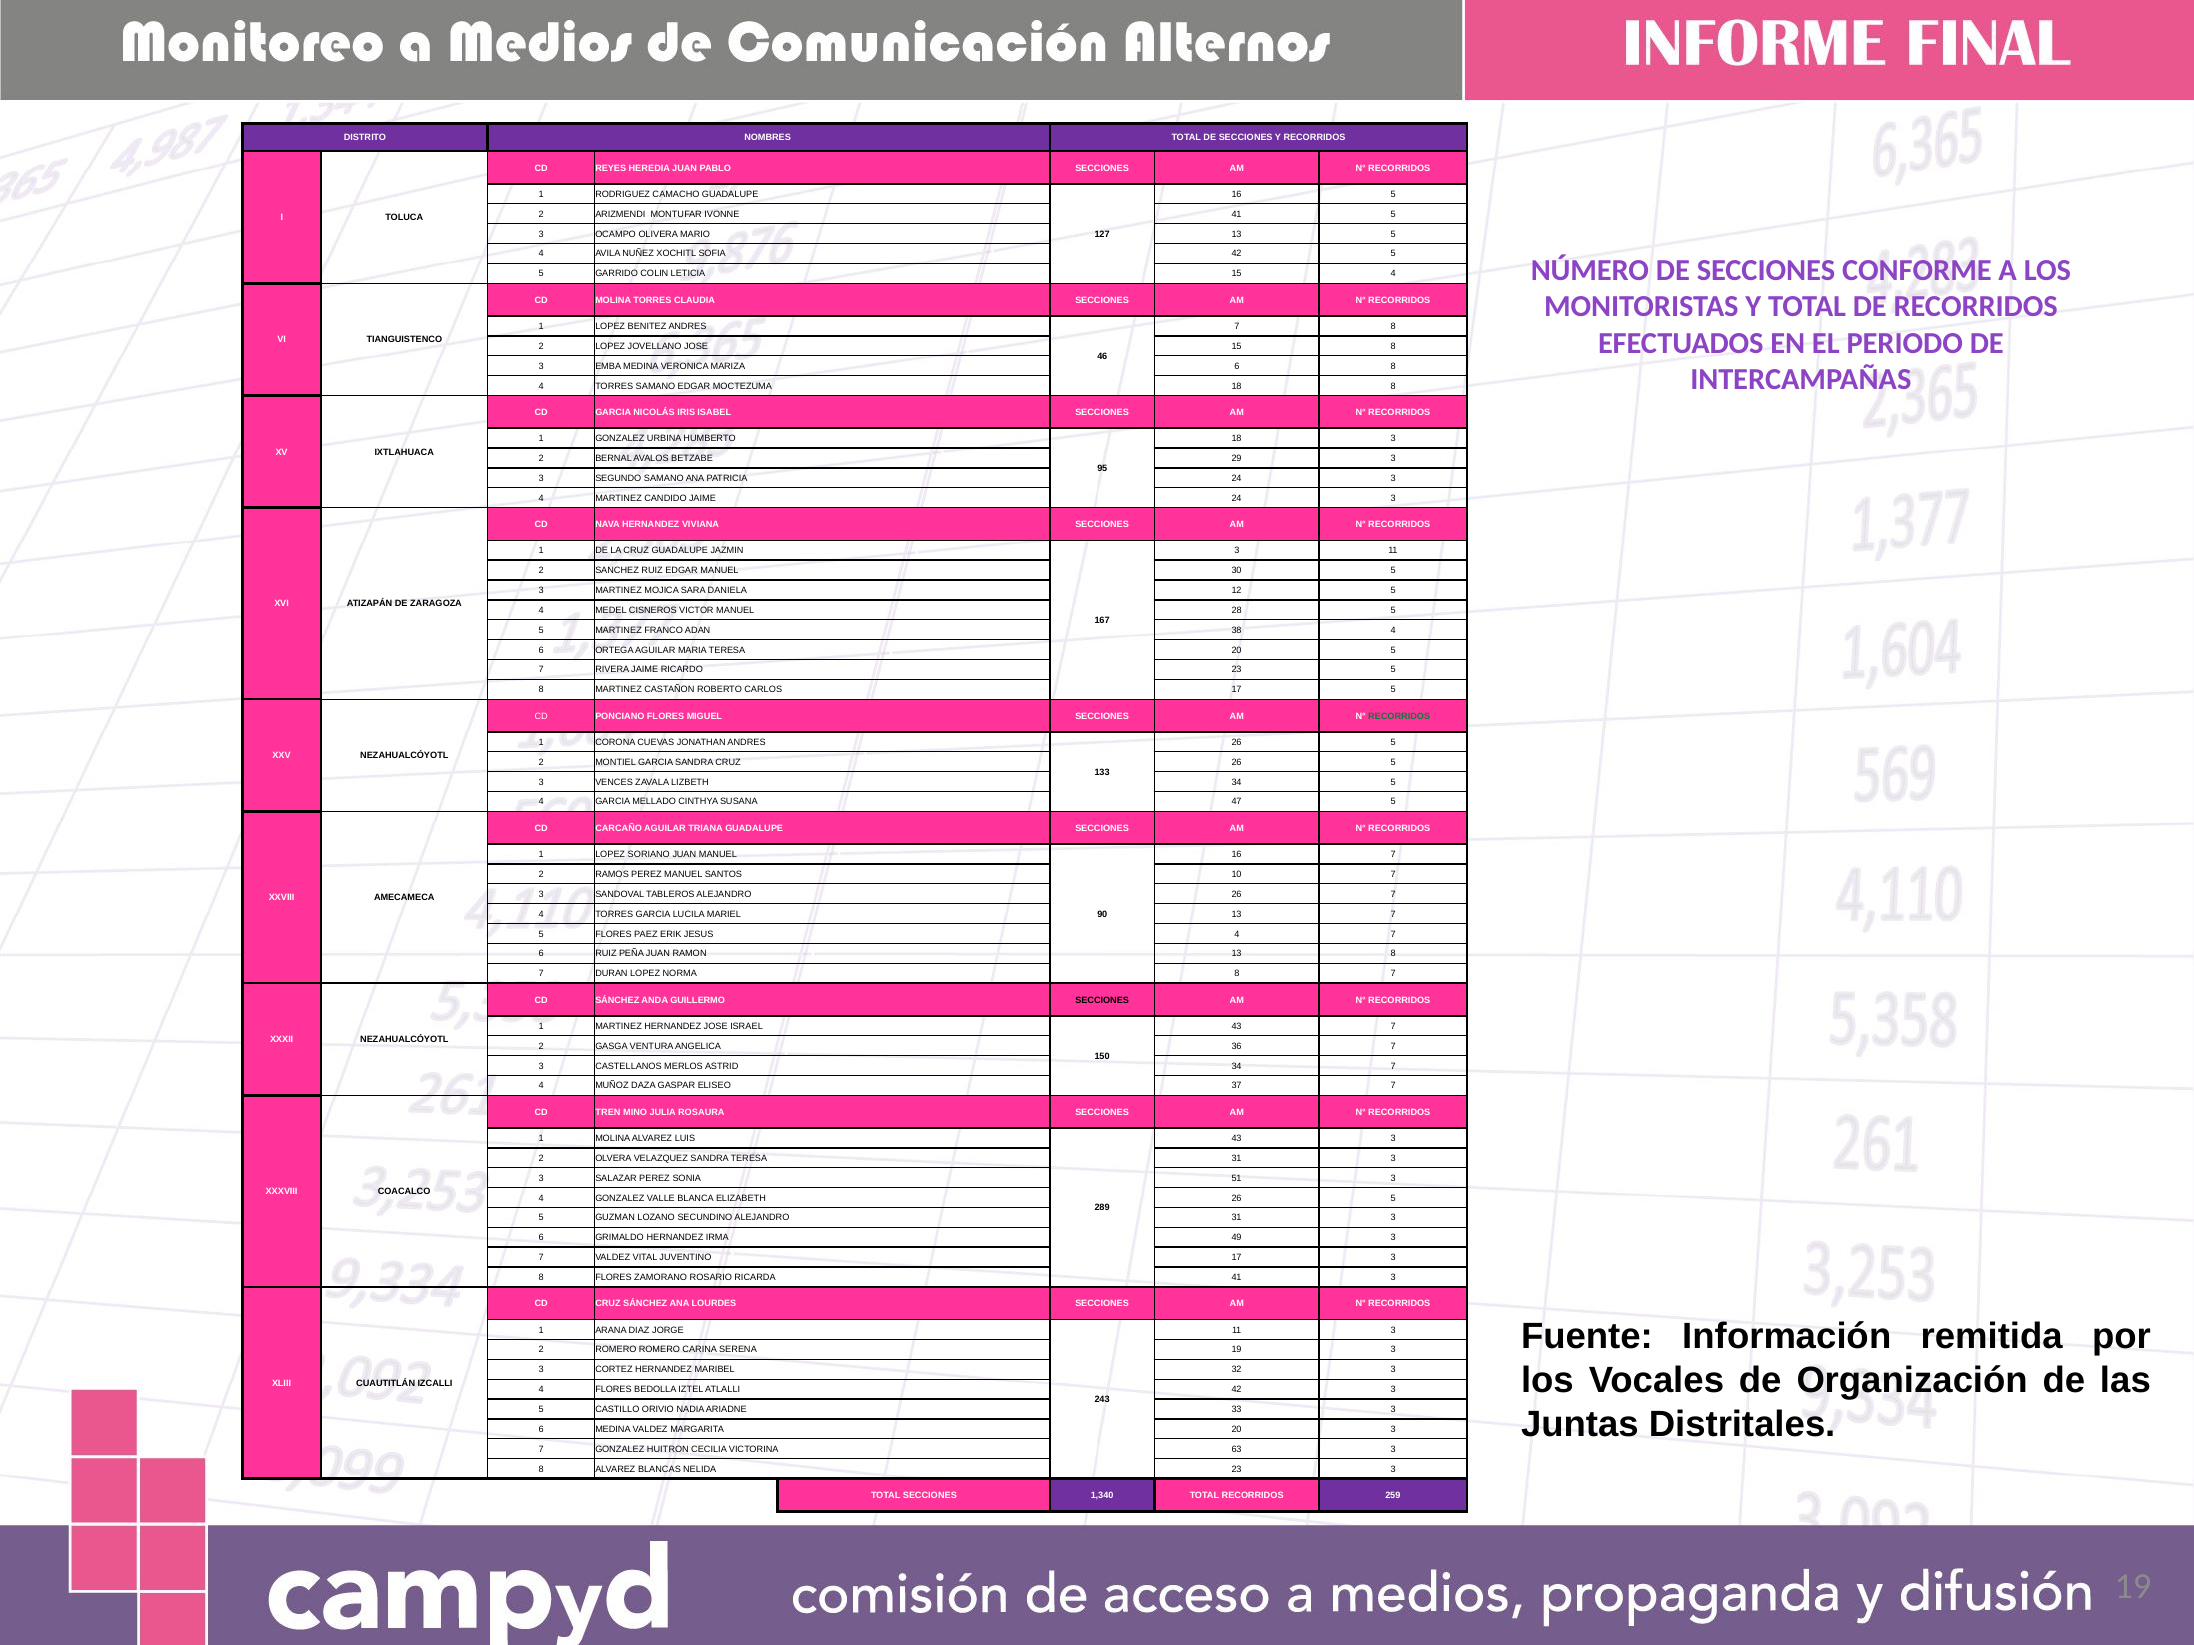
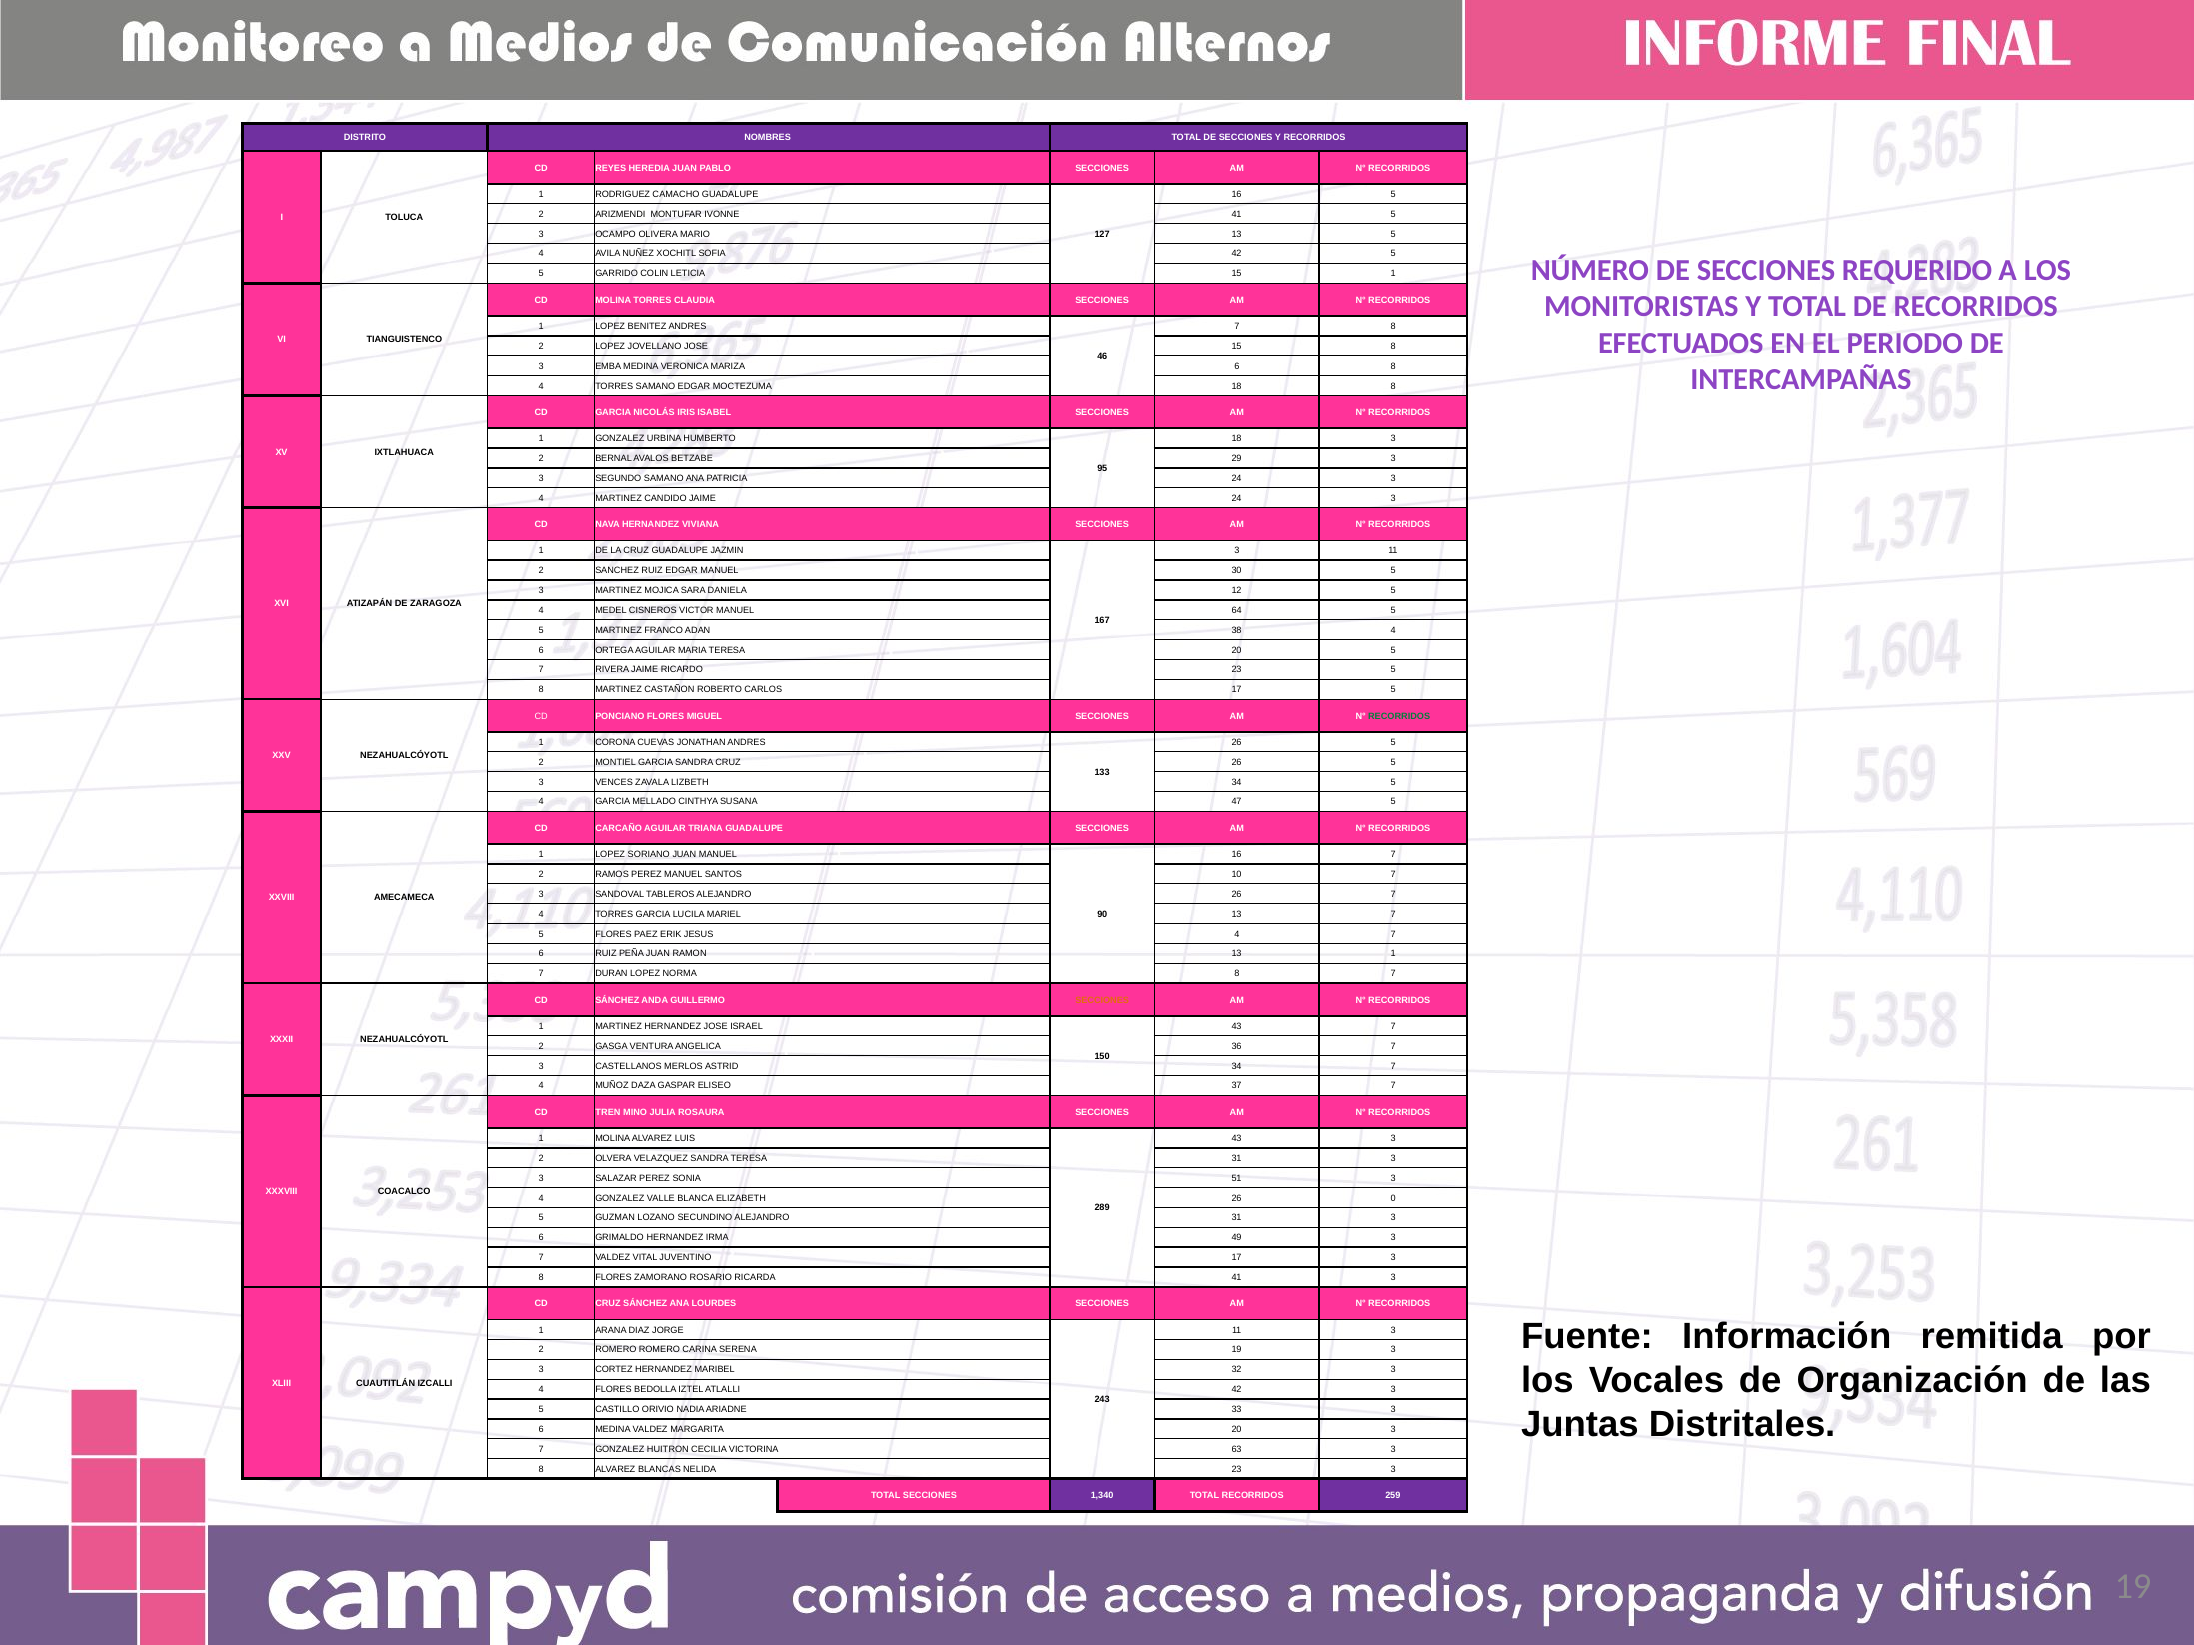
CONFORME: CONFORME -> REQUERIDO (1917, 270)
15 4: 4 -> 1 (1393, 274)
28: 28 -> 64 (1237, 611)
13 8: 8 -> 1 (1393, 954)
SECCIONES colour: black -> orange (1102, 1000)
ELIZABETH 26 5: 5 -> 0 (1393, 1198)
